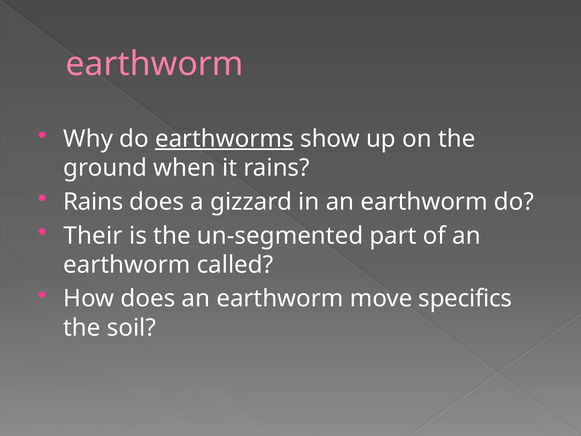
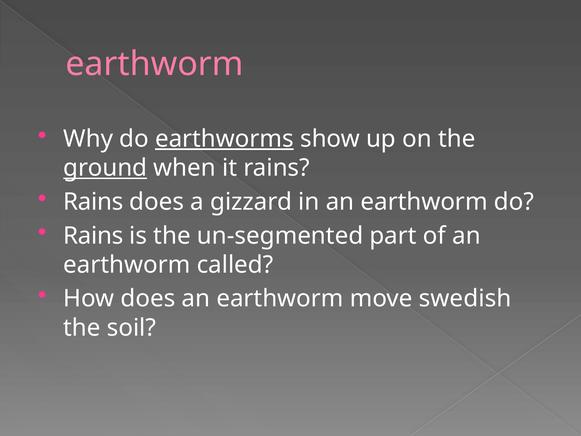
ground underline: none -> present (105, 168)
Their: Their -> Rains (93, 236)
specifics: specifics -> swedish (465, 299)
